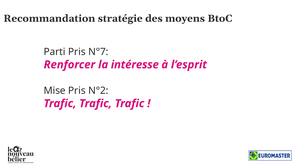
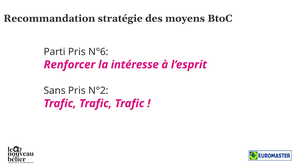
N°7: N°7 -> N°6 (98, 52)
Mise: Mise -> Sans (55, 91)
